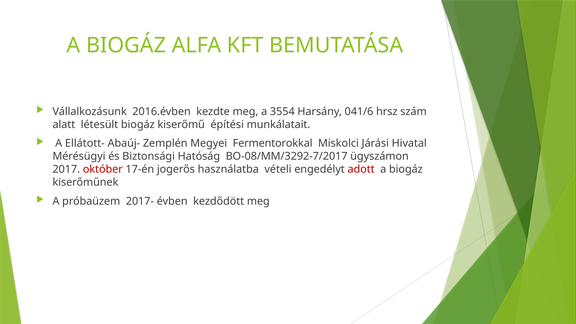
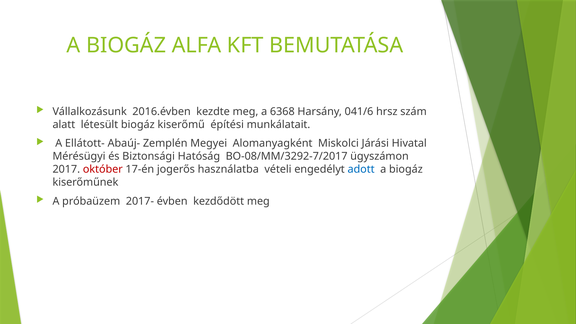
3554: 3554 -> 6368 (282, 111)
Fermentorokkal: Fermentorokkal -> Alomanyagként (273, 143)
adott colour: red -> blue (361, 169)
